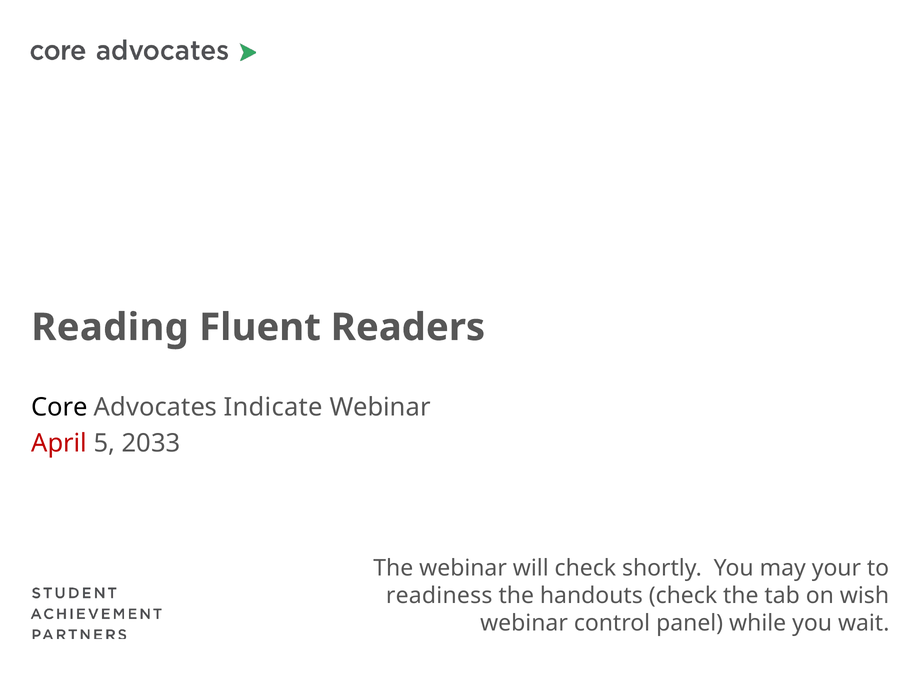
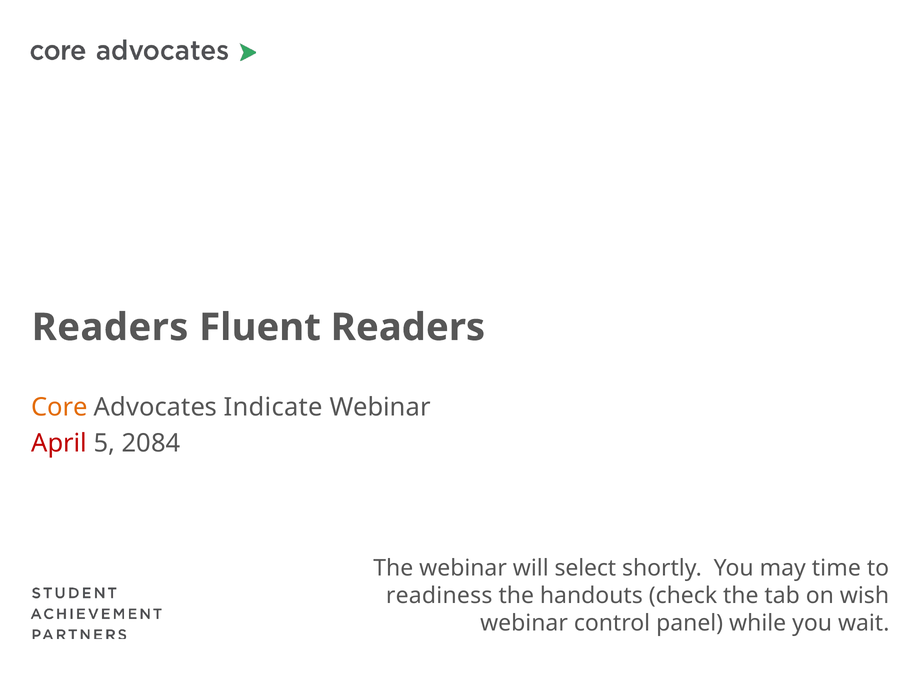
Reading: Reading -> Readers (110, 327)
Core colour: black -> orange (59, 407)
2033: 2033 -> 2084 (151, 443)
will check: check -> select (585, 568)
your: your -> time (836, 568)
